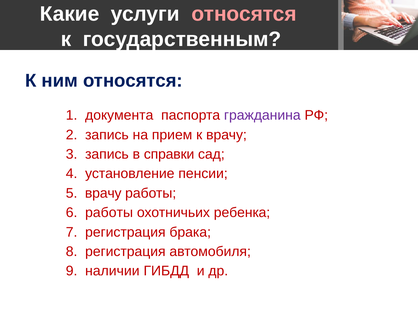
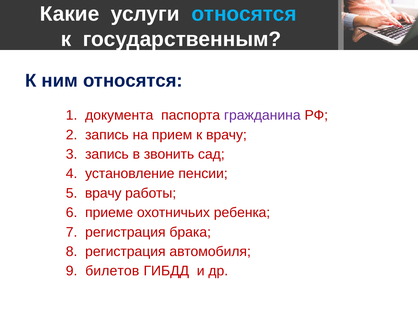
относятся colour: pink -> light blue (244, 14)
справки: справки -> звонить (169, 154)
6 работы: работы -> приеме (109, 213)
наличии: наличии -> билетов (112, 271)
